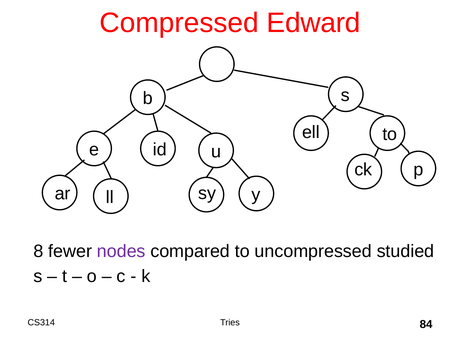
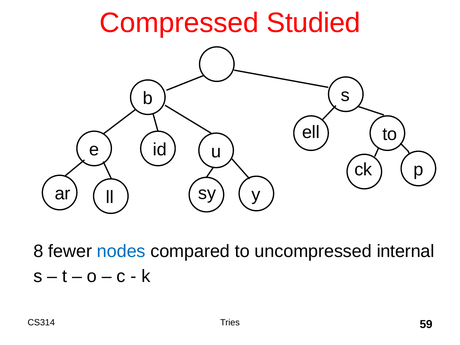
Edward: Edward -> Studied (314, 23)
nodes colour: purple -> blue (121, 251)
studied: studied -> internal (406, 251)
84: 84 -> 59 (426, 324)
